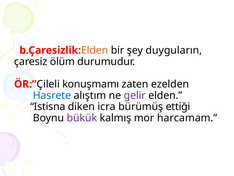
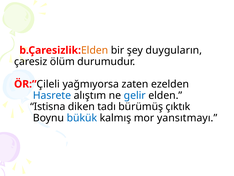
konuşmamı: konuşmamı -> yağmıyorsa (91, 84)
gelir colour: purple -> blue (135, 95)
icra: icra -> tadı (107, 106)
ettiği: ettiği -> çıktık (178, 106)
bükük colour: purple -> blue (82, 118)
harcamam: harcamam -> yansıtmayı (187, 118)
